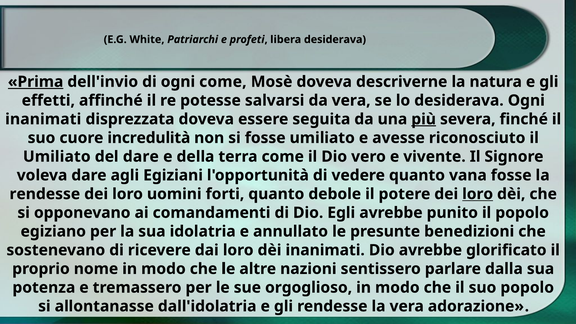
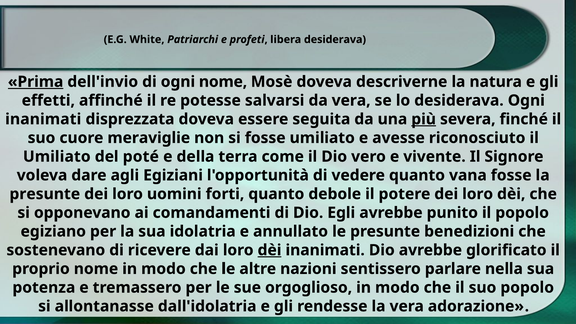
ogni come: come -> nome (223, 82)
incredulità: incredulità -> meraviglie (149, 138)
del dare: dare -> poté (141, 157)
rendesse: rendesse -> presunte (45, 194)
loro underline: present -> none (478, 194)
dèi underline: none -> present (270, 250)
dalla: dalla -> nella (504, 269)
